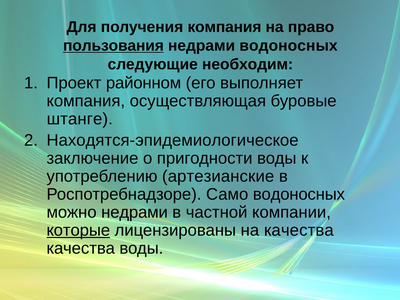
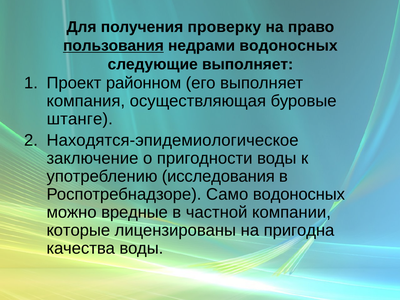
получения компания: компания -> проверку (224, 27)
следующие необходим: необходим -> выполняет (248, 64)
артезианские: артезианские -> исследования (218, 176)
можно недрами: недрами -> вредные (135, 212)
которые underline: present -> none (78, 230)
на качества: качества -> пригодна (299, 230)
